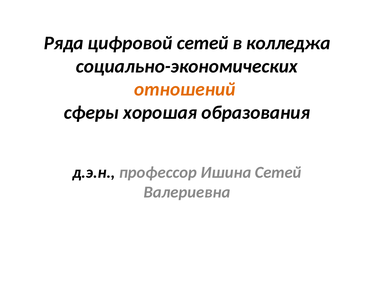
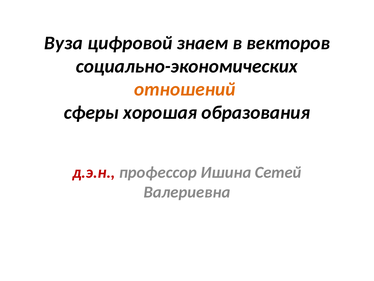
Ряда: Ряда -> Вуза (63, 43)
цифровой сетей: сетей -> знаем (203, 43)
колледжа: колледжа -> векторов (288, 43)
д.э.н colour: black -> red (94, 172)
